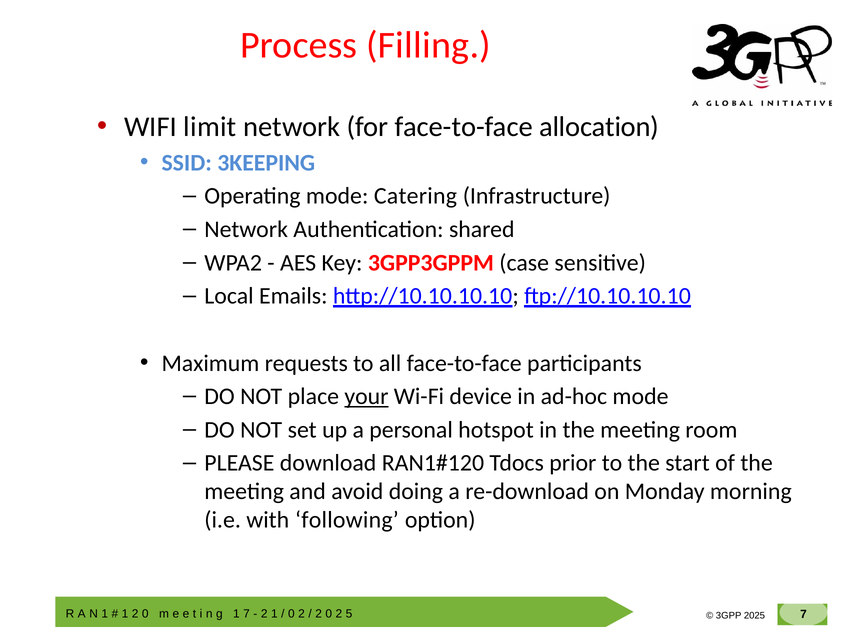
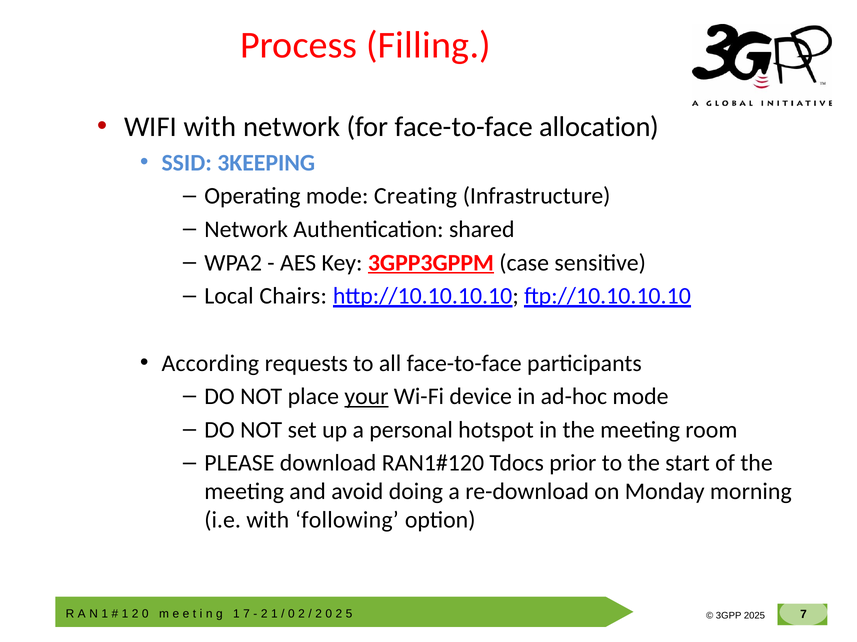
WIFI limit: limit -> with (210, 127)
Catering: Catering -> Creating (415, 196)
3GPP3GPPM underline: none -> present (431, 263)
Emails: Emails -> Chairs (293, 296)
Maximum: Maximum -> According (210, 364)
